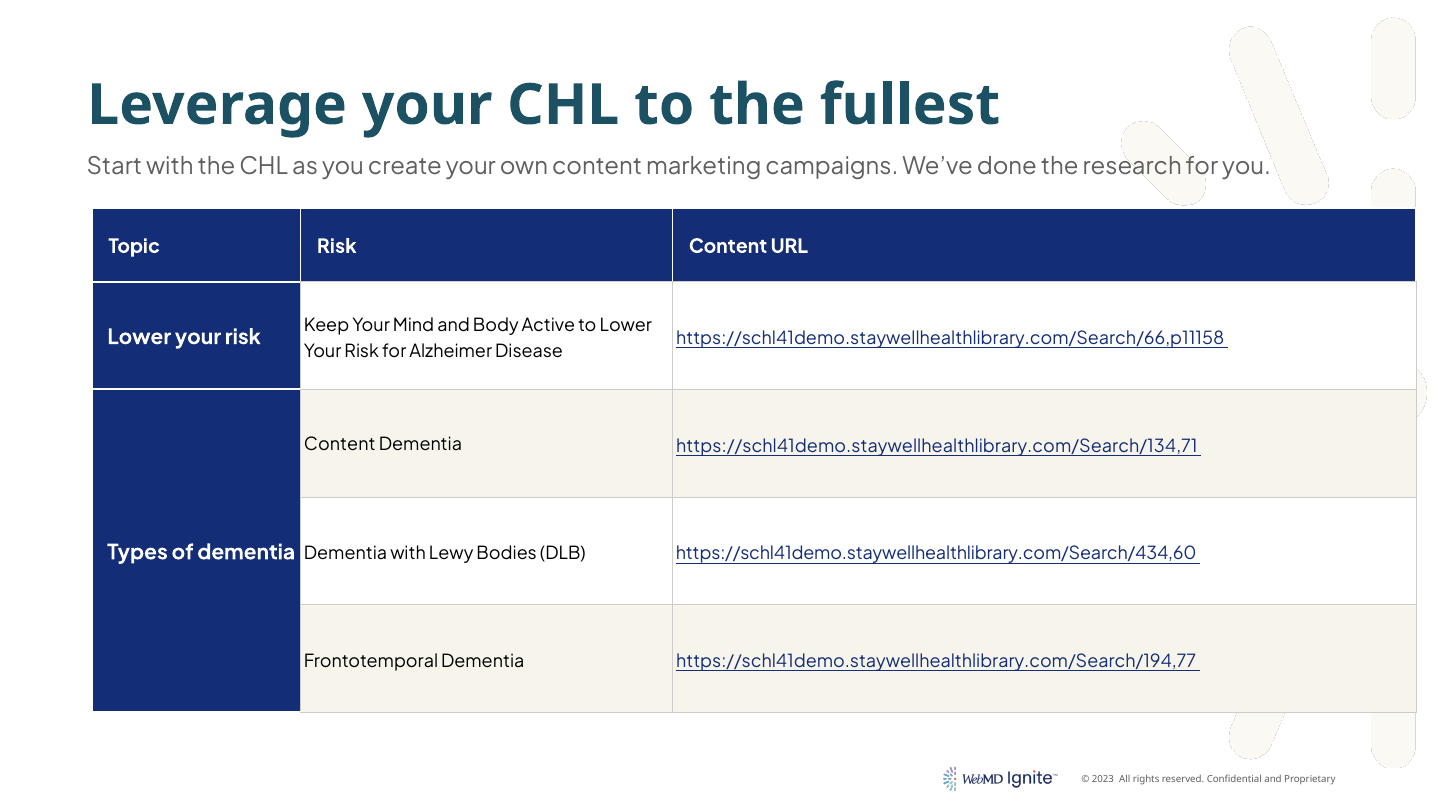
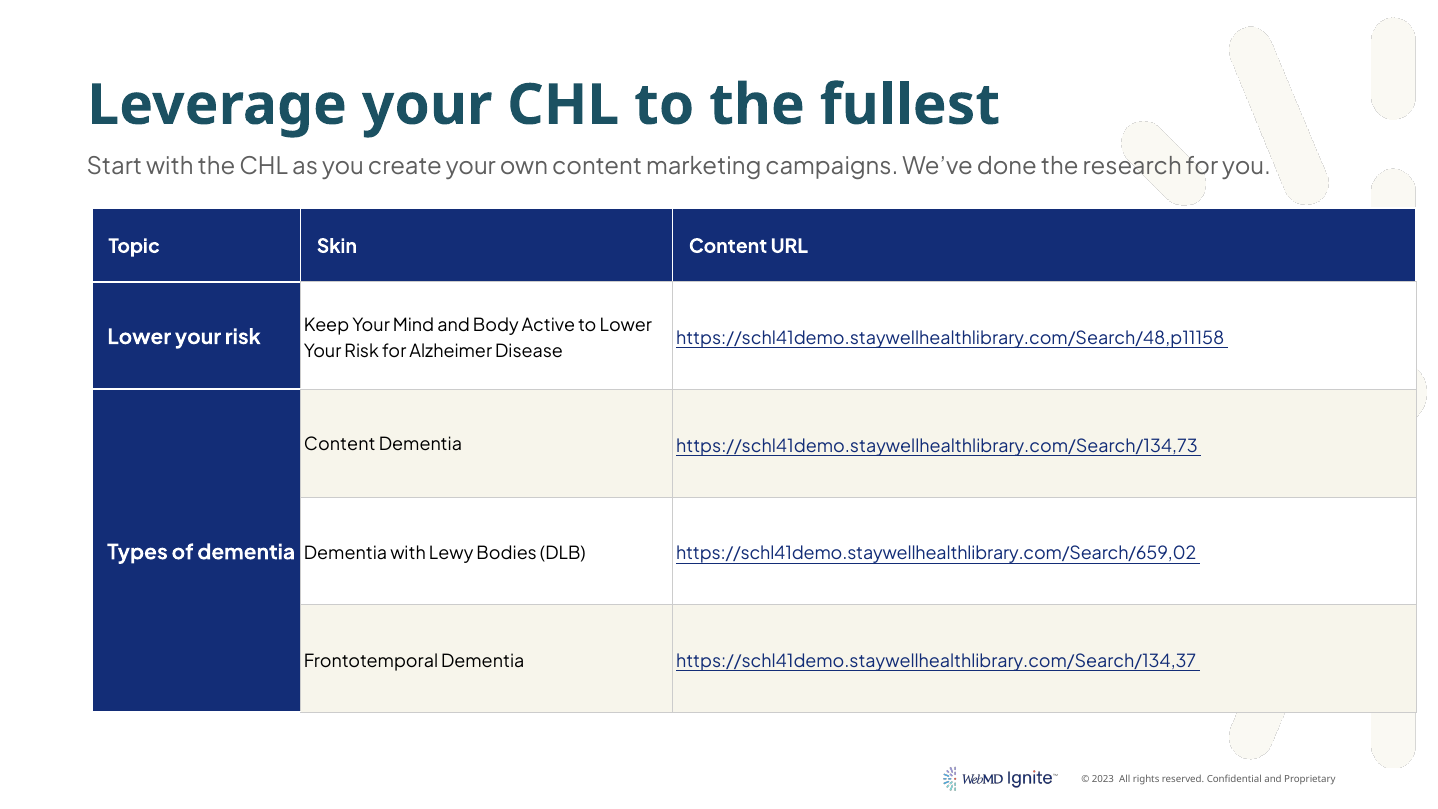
Topic Risk: Risk -> Skin (337, 246)
https://schl41demo.staywellhealthlibrary.com/Search/66,p11158: https://schl41demo.staywellhealthlibrary.com/Search/66,p11158 -> https://schl41demo.staywellhealthlibrary.com/Search/48,p11158 (950, 339)
https://schl41demo.staywellhealthlibrary.com/Search/134,71: https://schl41demo.staywellhealthlibrary.com/Search/134,71 -> https://schl41demo.staywellhealthlibrary.com/Search/134,73 (937, 446)
https://schl41demo.staywellhealthlibrary.com/Search/434,60: https://schl41demo.staywellhealthlibrary.com/Search/434,60 -> https://schl41demo.staywellhealthlibrary.com/Search/659,02 (936, 554)
https://schl41demo.staywellhealthlibrary.com/Search/194,77: https://schl41demo.staywellhealthlibrary.com/Search/194,77 -> https://schl41demo.staywellhealthlibrary.com/Search/134,37 (936, 661)
